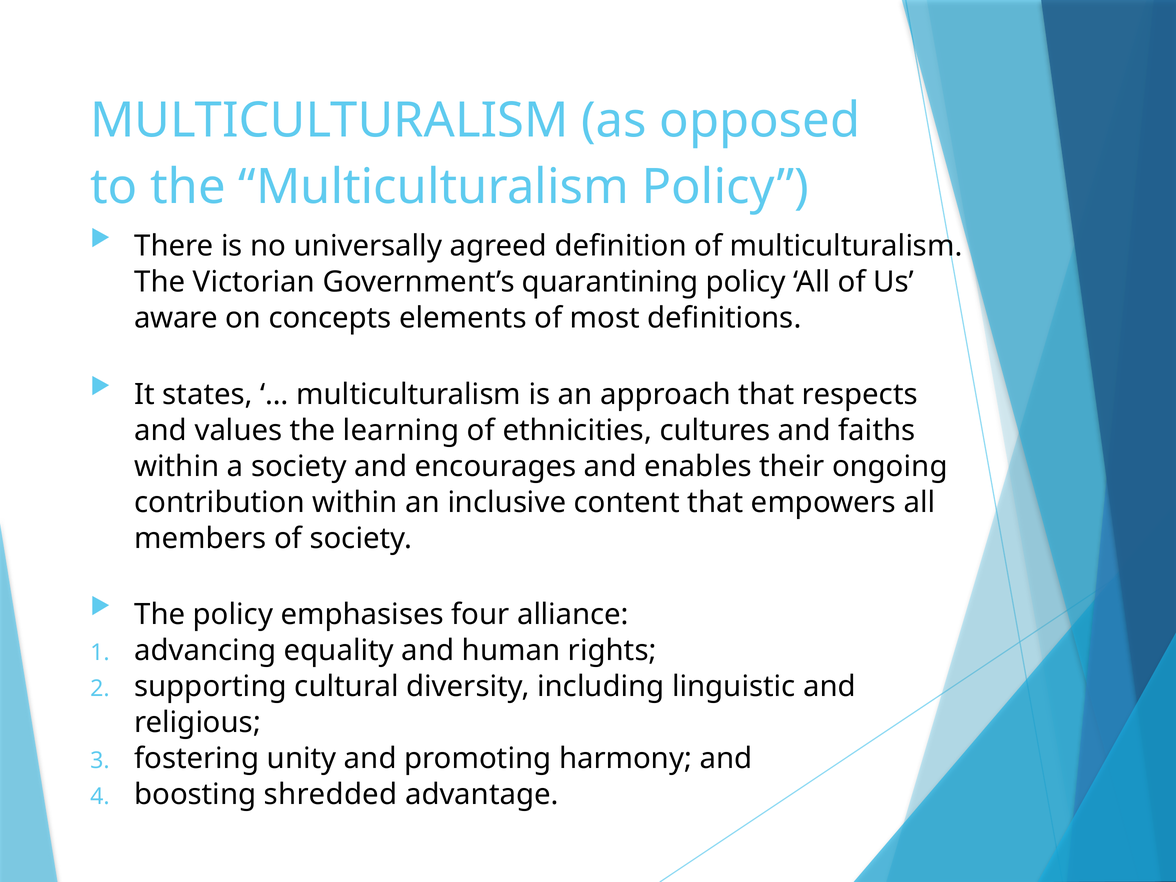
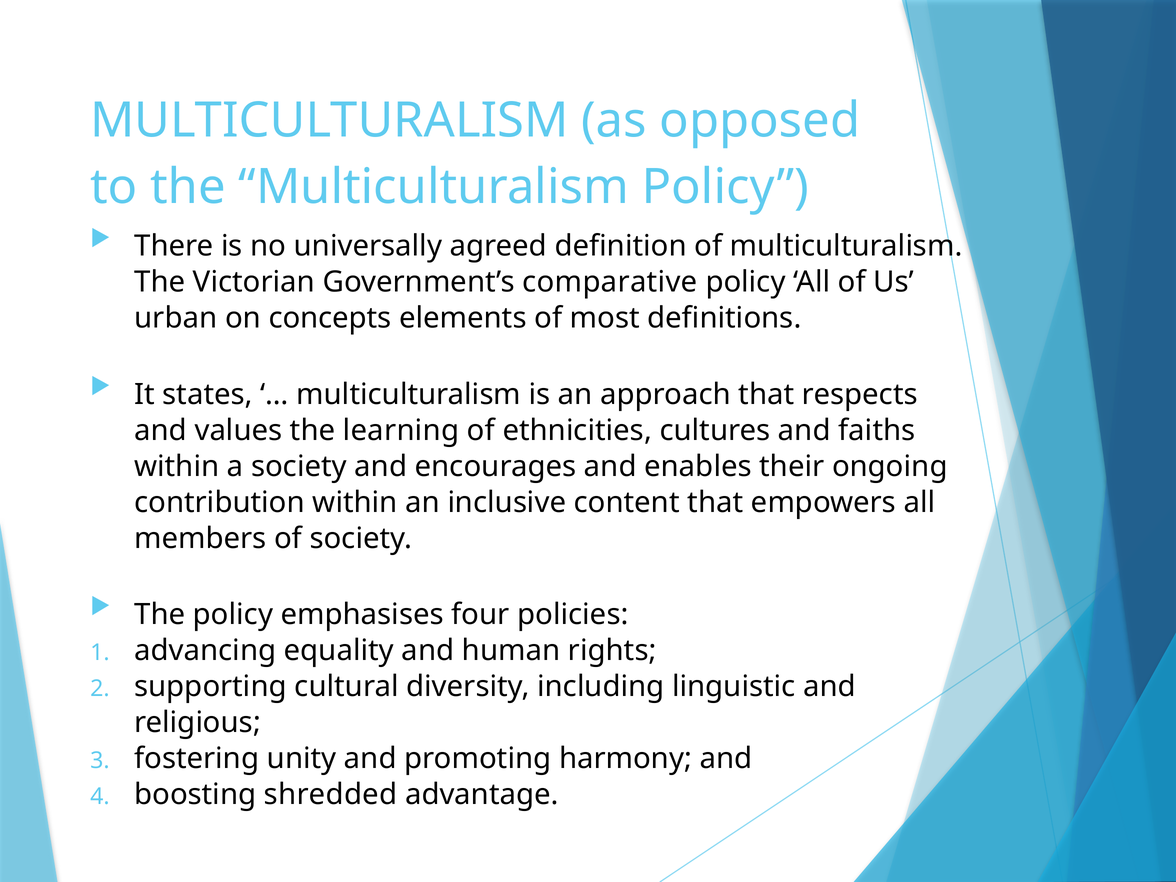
quarantining: quarantining -> comparative (610, 282)
aware: aware -> urban (176, 318)
alliance: alliance -> policies (573, 614)
